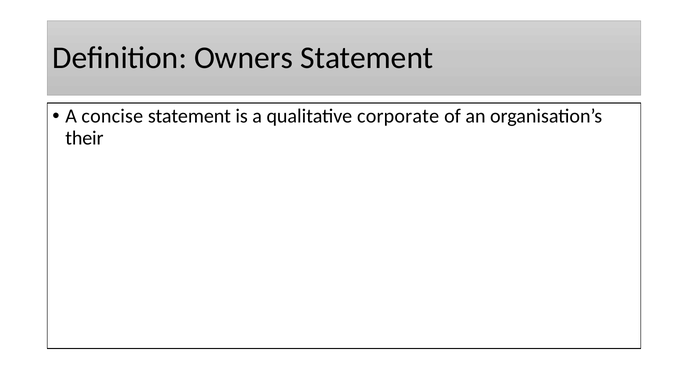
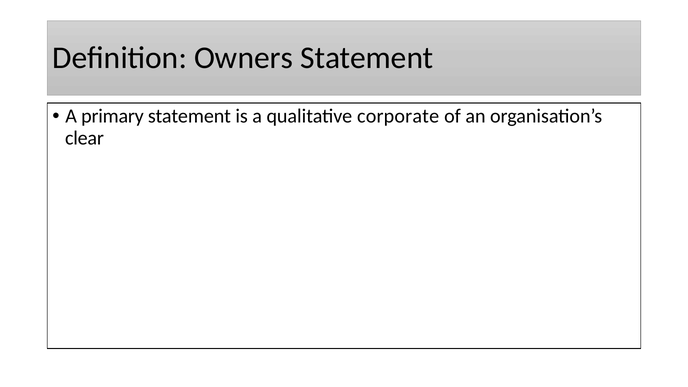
concise: concise -> primary (113, 116)
their: their -> clear (84, 138)
